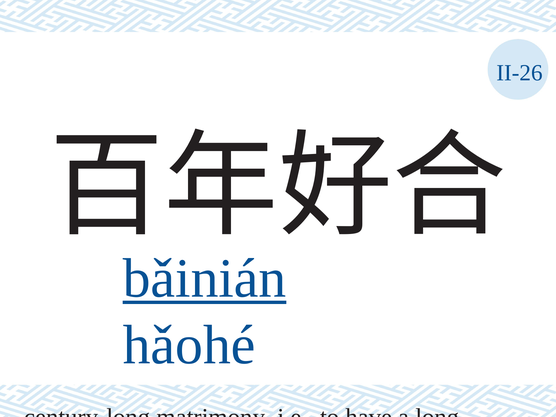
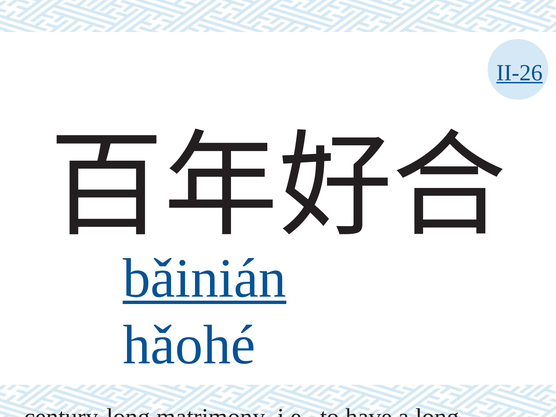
II-26 underline: none -> present (519, 73)
